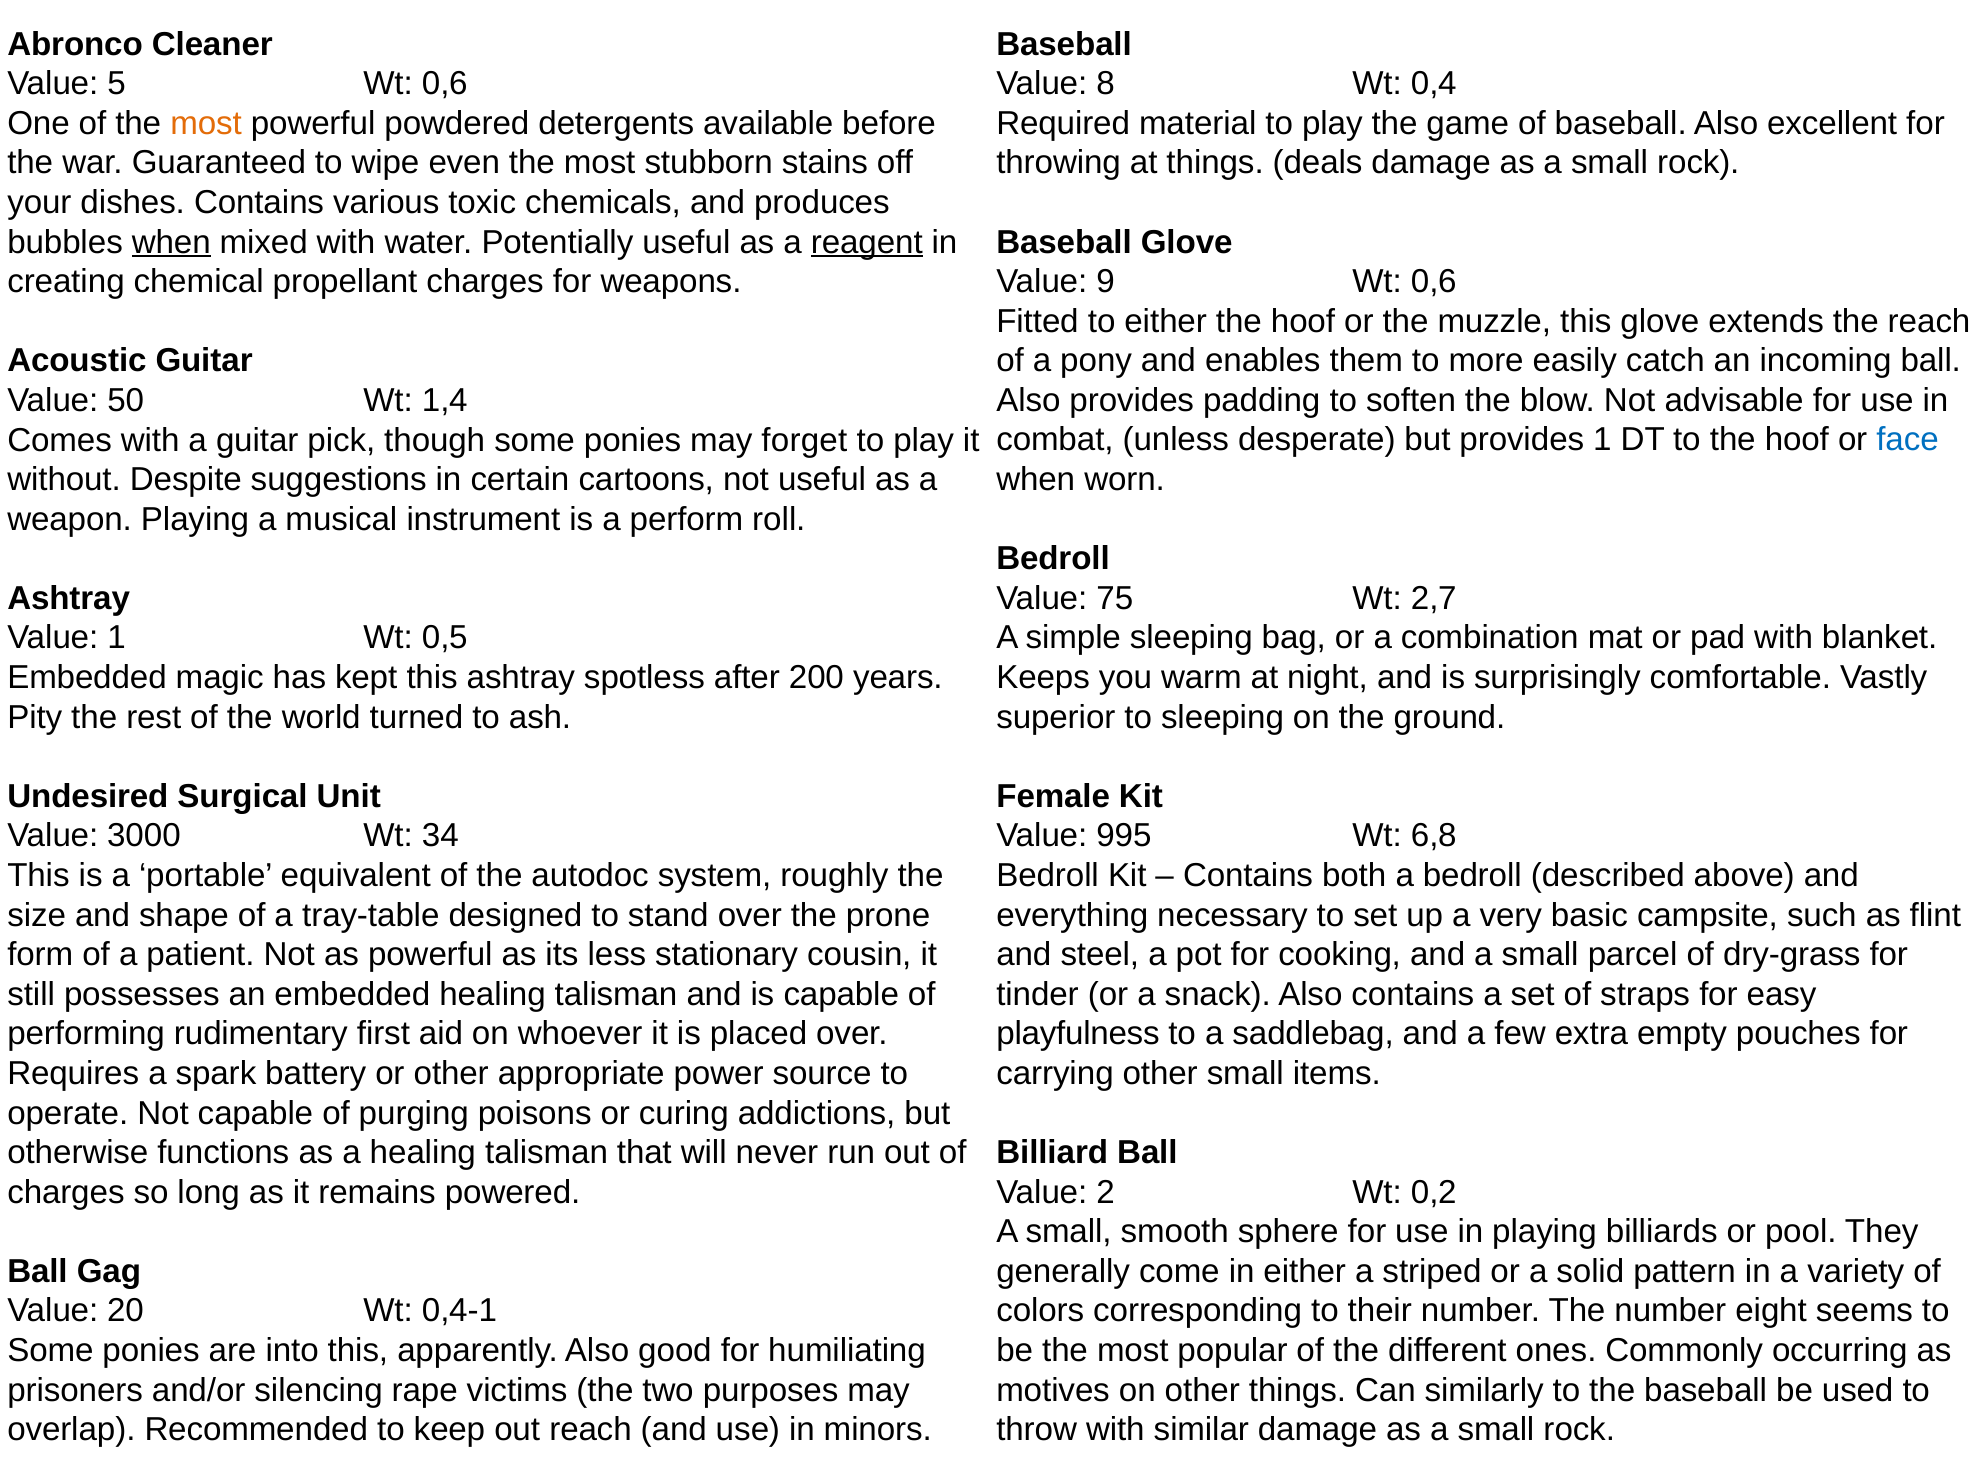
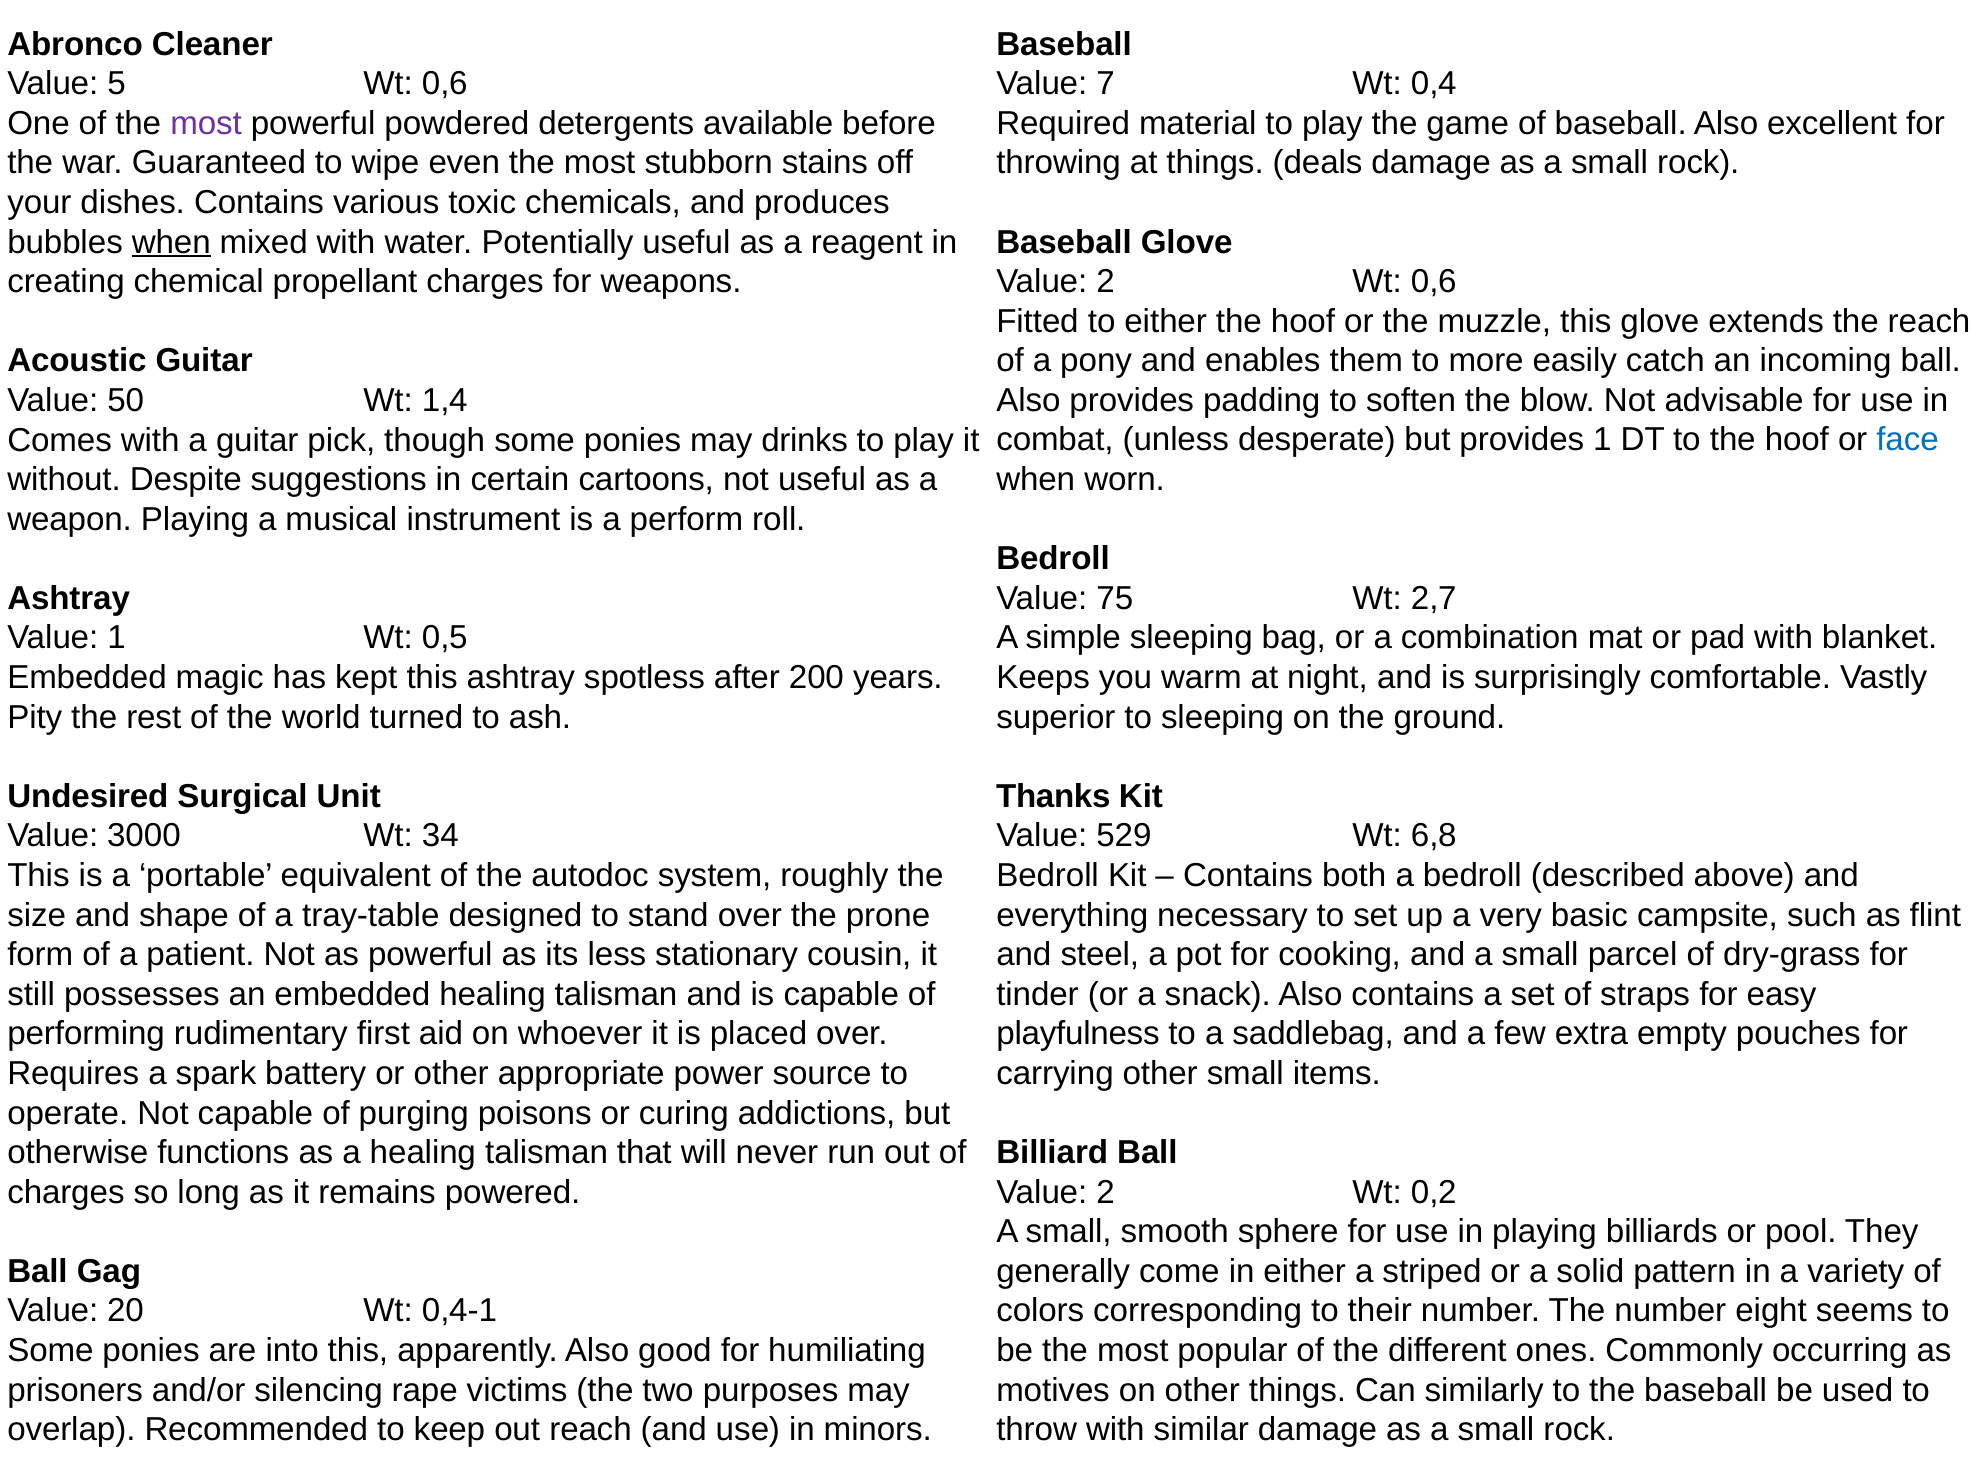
8: 8 -> 7 (1106, 84)
most colour: orange -> purple (206, 123)
reagent underline: present -> none (867, 242)
9: 9 -> 2 (1106, 282)
forget: forget -> drinks (805, 440)
Female: Female -> Thanks (1053, 797)
995: 995 -> 529 (1124, 836)
